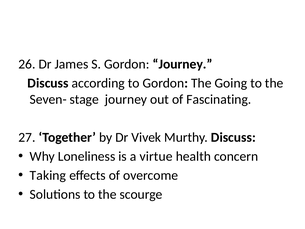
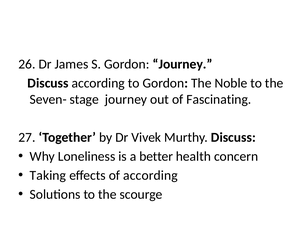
Going: Going -> Noble (231, 83)
virtue: virtue -> better (156, 156)
of overcome: overcome -> according (151, 175)
